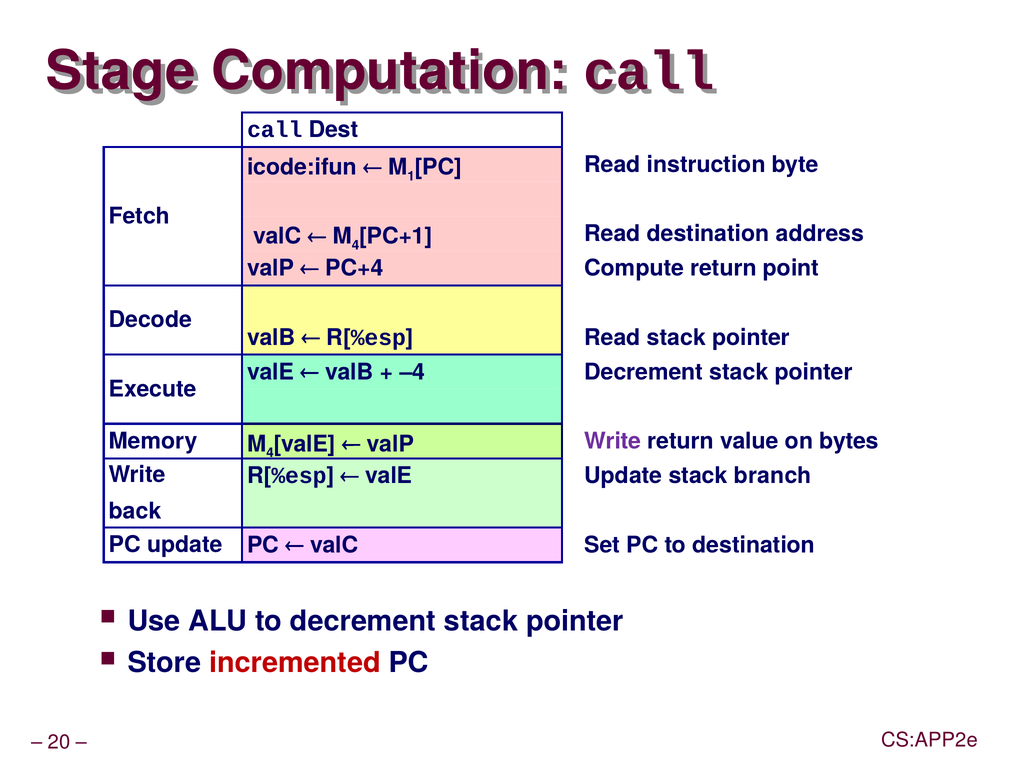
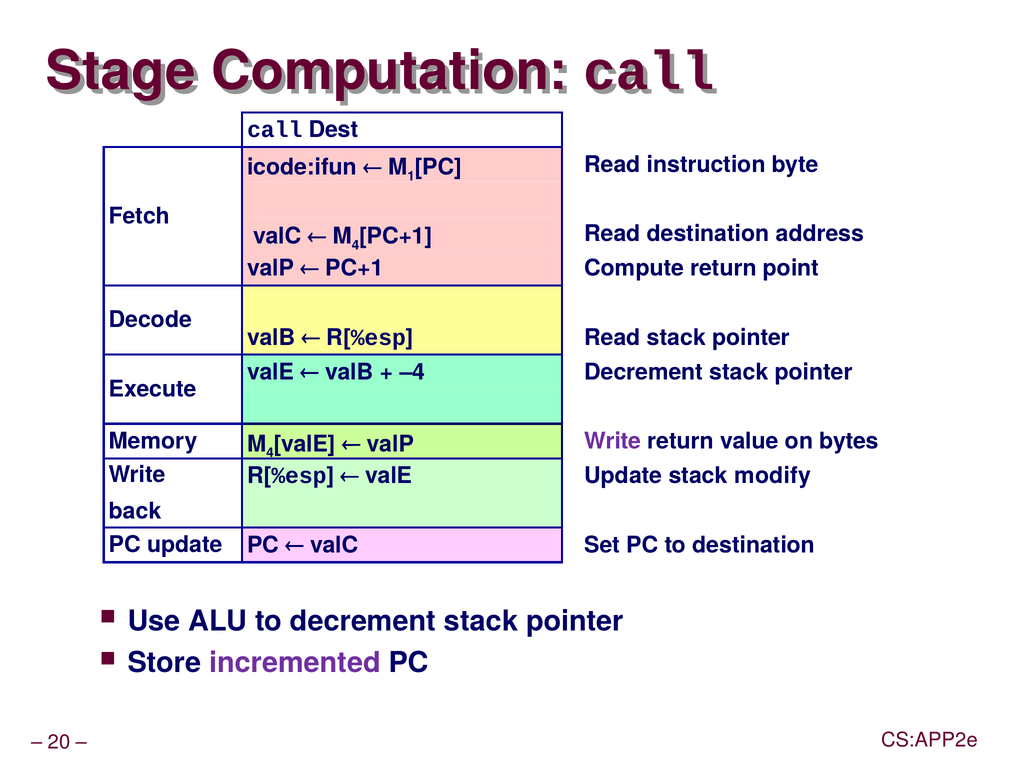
PC+4: PC+4 -> PC+1 (354, 268)
branch: branch -> modify (773, 476)
incremented colour: red -> purple (295, 663)
